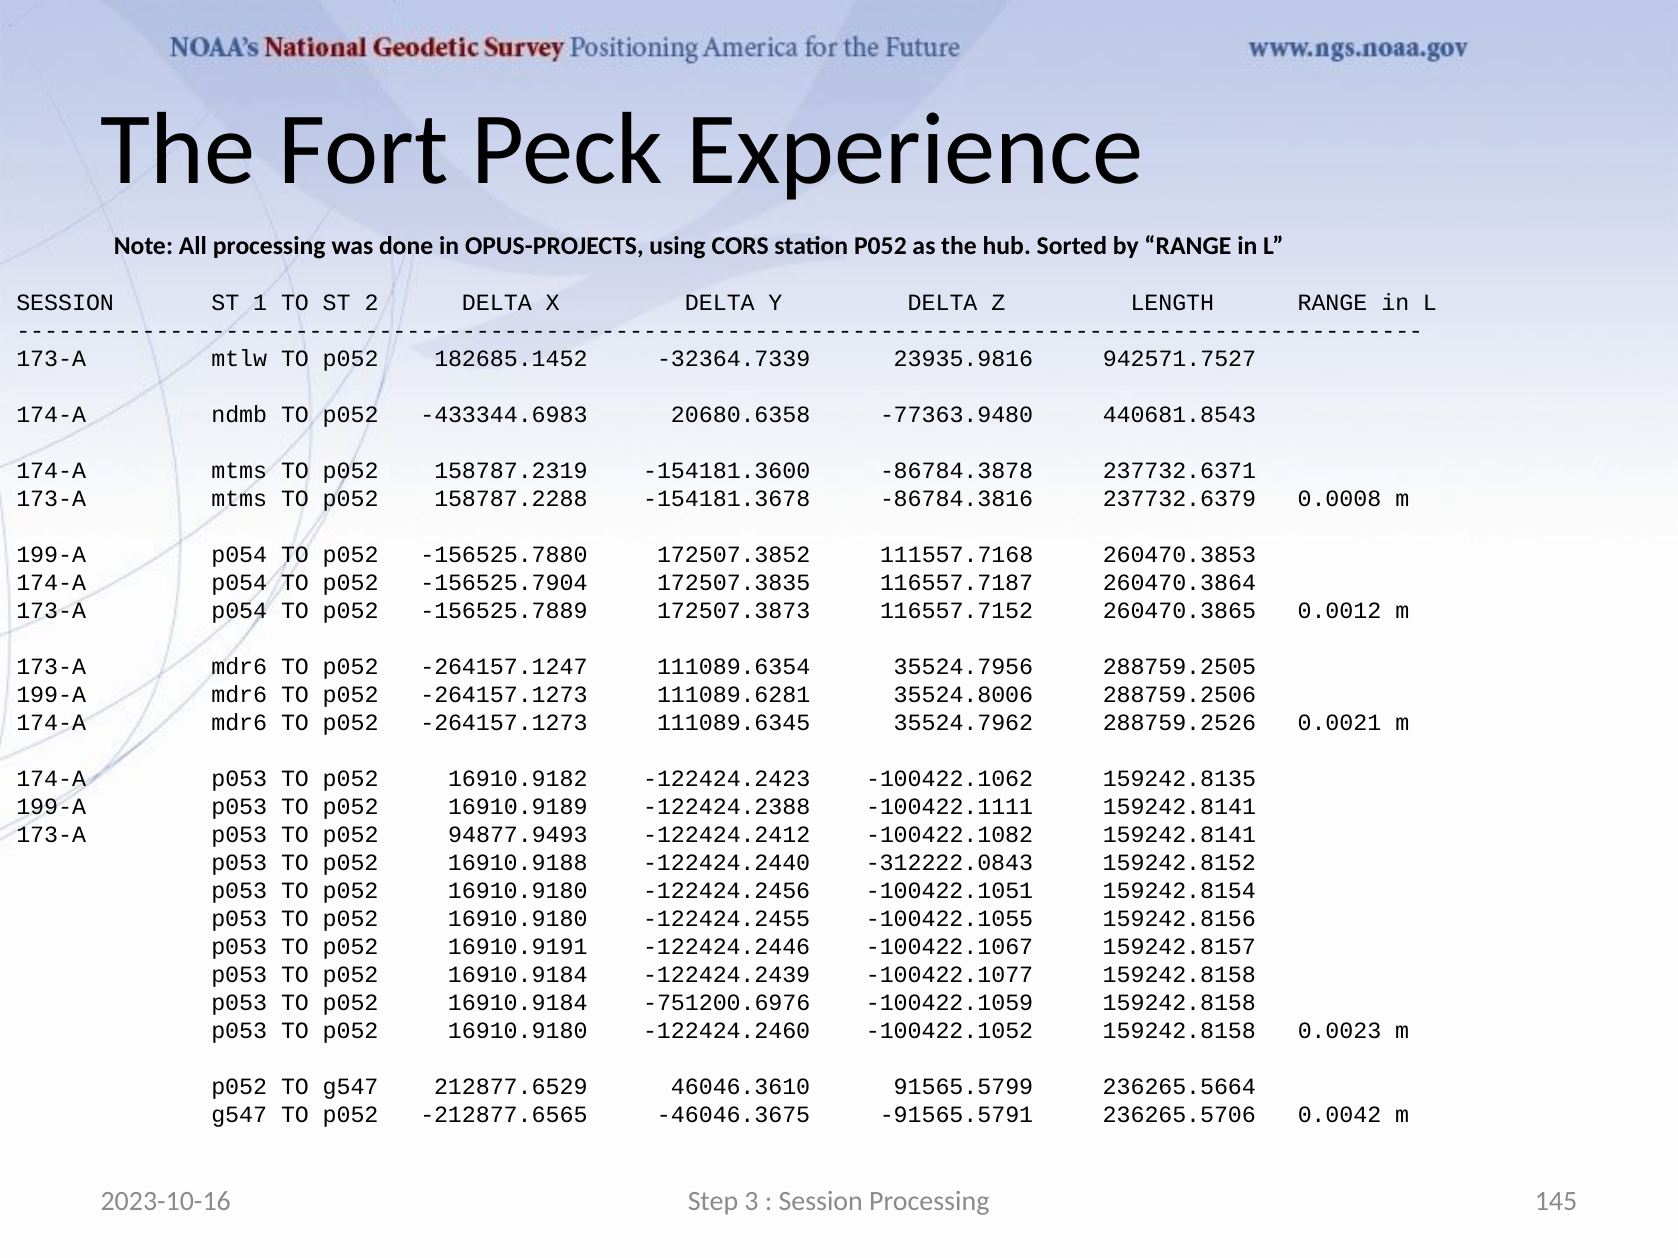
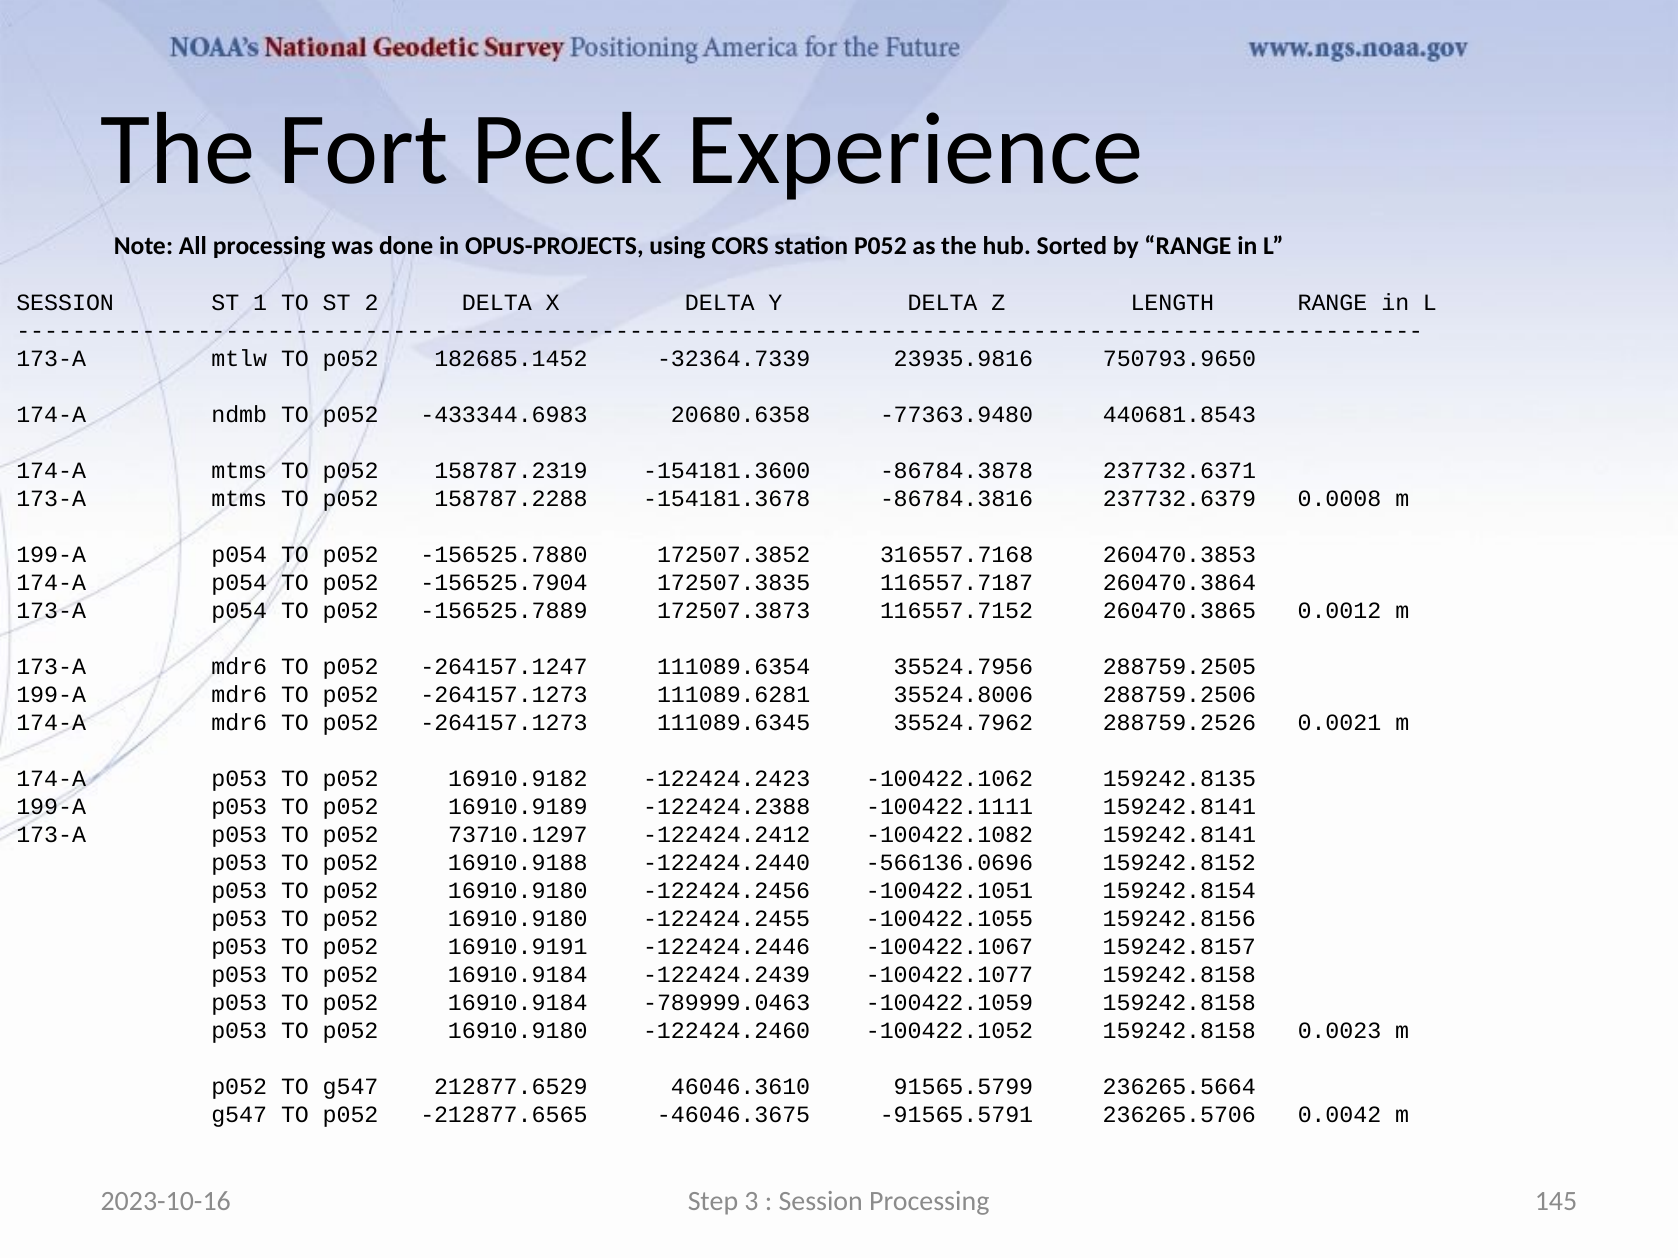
942571.7527: 942571.7527 -> 750793.9650 (1179, 359)
111557.7168: 111557.7168 -> 316557.7168 (957, 555)
94877.9493: 94877.9493 -> 73710.1297 (518, 836)
-312222.0843: -312222.0843 -> -566136.0696 (949, 864)
-751200.6976: -751200.6976 -> -789999.0463 (727, 1004)
